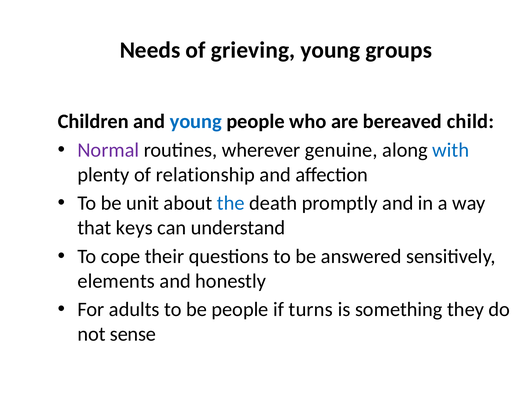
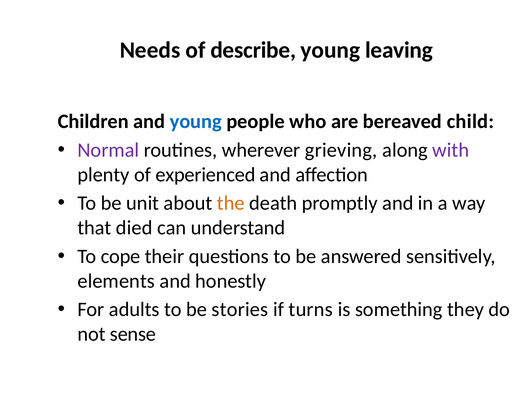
grieving: grieving -> describe (253, 50)
groups: groups -> leaving (399, 50)
genuine: genuine -> grieving (341, 150)
with colour: blue -> purple (451, 150)
relationship: relationship -> experienced (205, 175)
the colour: blue -> orange (231, 203)
keys: keys -> died (134, 228)
be people: people -> stories (240, 309)
